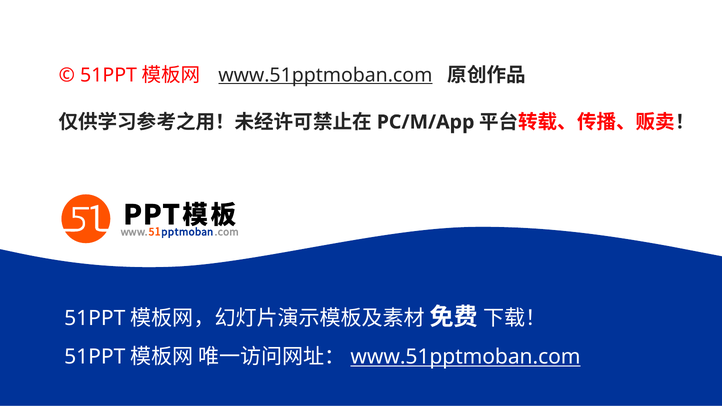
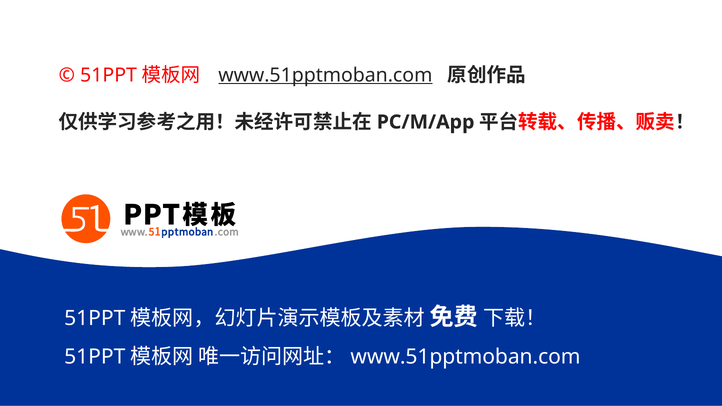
www.51pptmoban.com underline: present -> none (465, 357)
